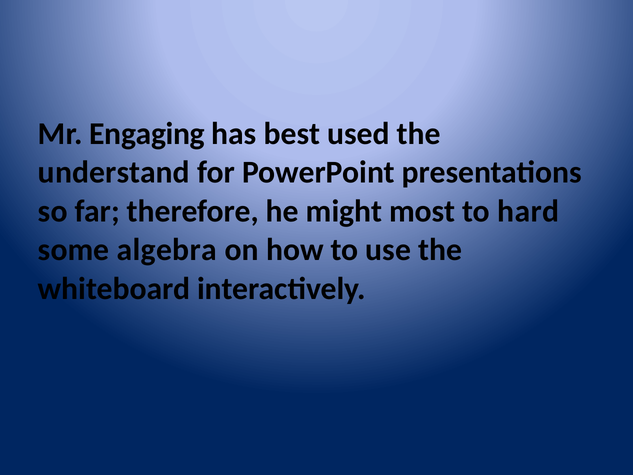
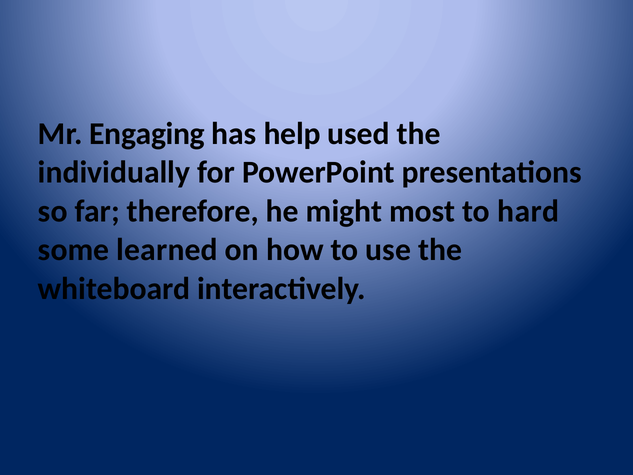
best: best -> help (292, 134)
understand: understand -> individually (114, 172)
algebra: algebra -> learned (167, 250)
